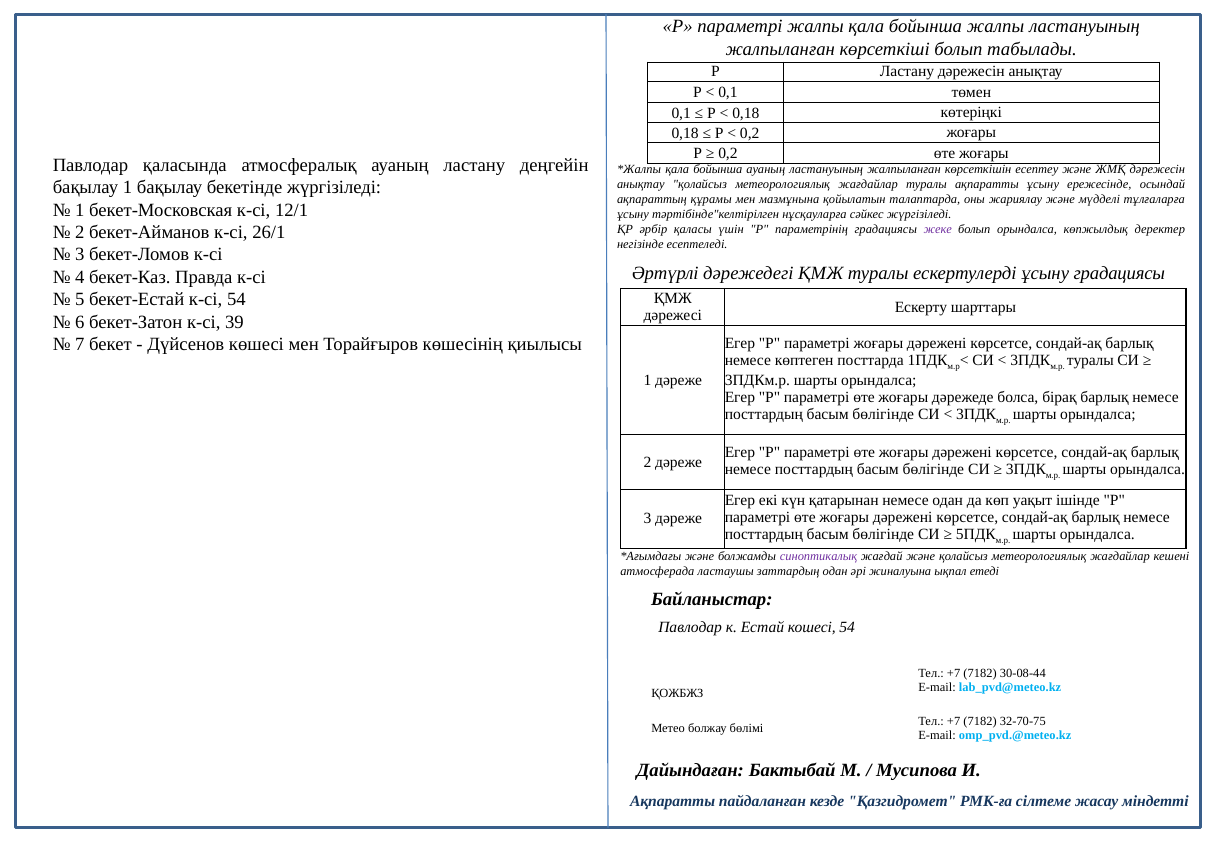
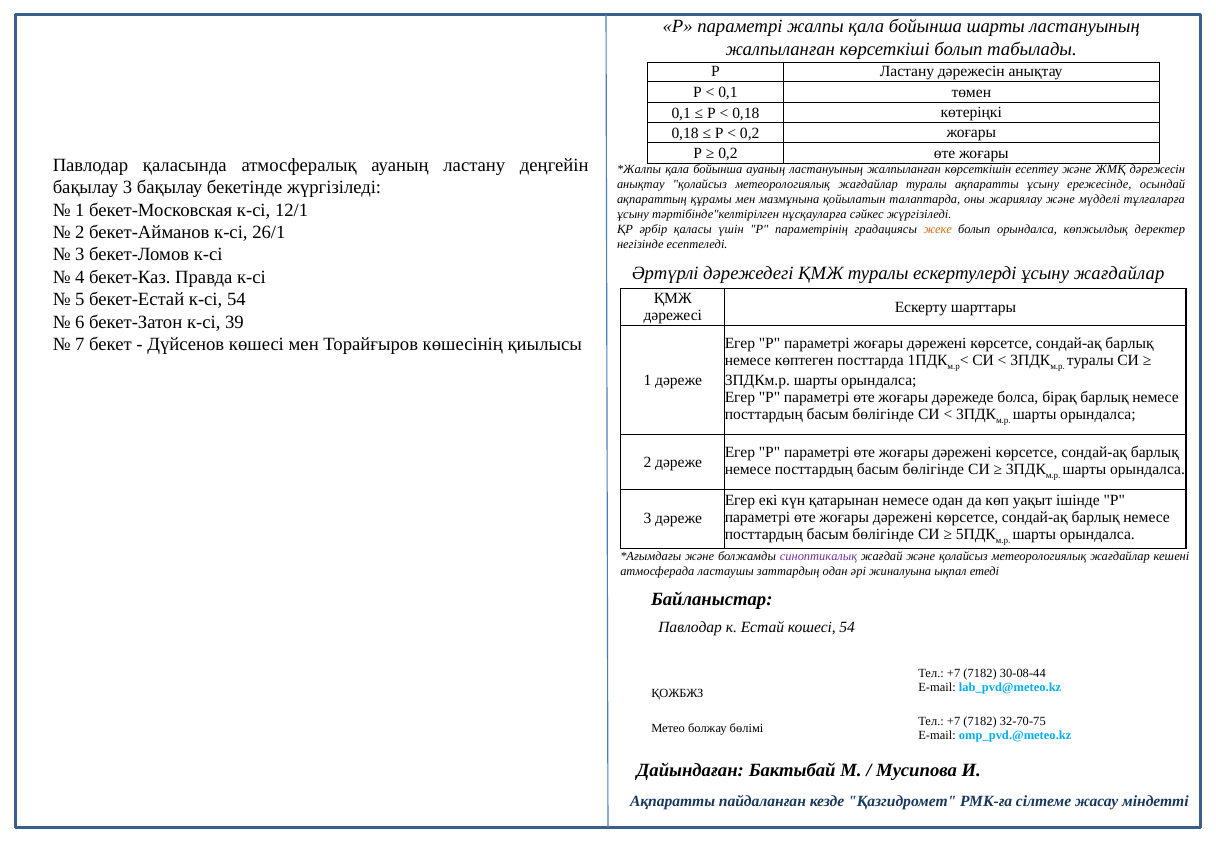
бойынша жалпы: жалпы -> шарты (996, 27)
бақылау 1: 1 -> 3 (128, 187)
жеке colour: purple -> orange (938, 229)
ұсыну градациясы: градациясы -> жағдайлар (1119, 273)
